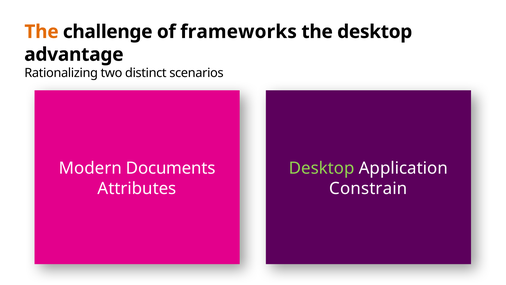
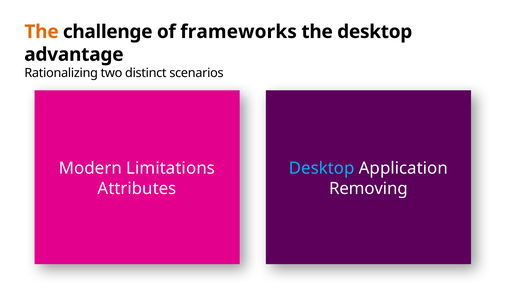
Documents: Documents -> Limitations (171, 168)
Desktop colour: light green -> light blue (322, 168)
Constrain: Constrain -> Removing (368, 188)
